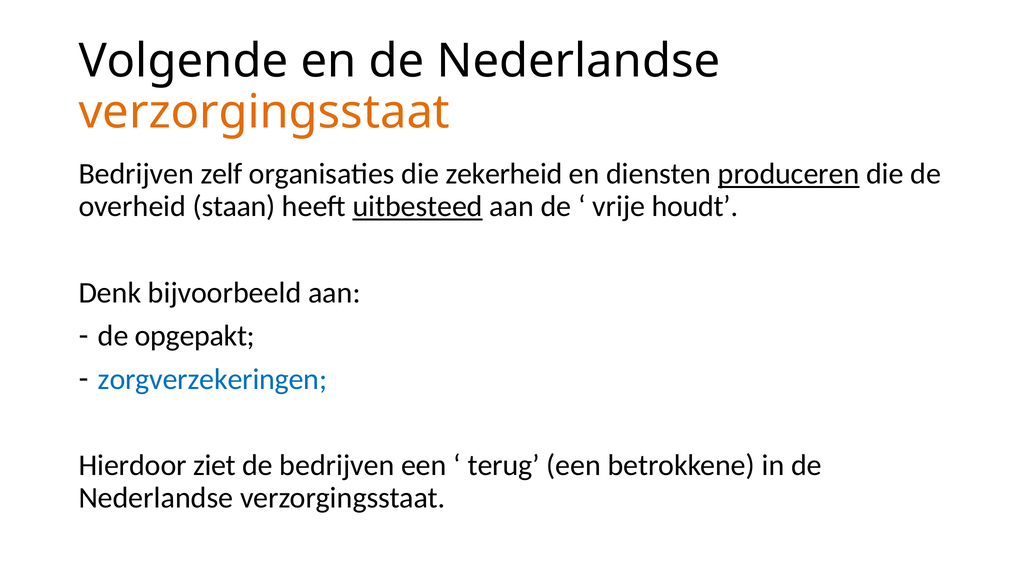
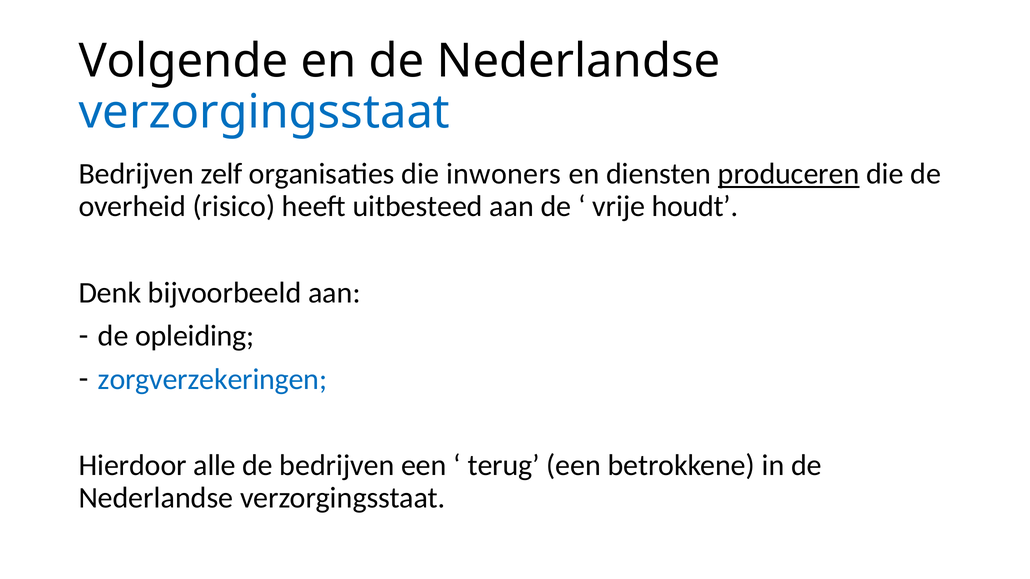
verzorgingsstaat colour: orange -> blue (264, 112)
zekerheid: zekerheid -> inwoners (504, 174)
staan: staan -> risico (234, 207)
uitbesteed underline: present -> none (418, 207)
opgepakt: opgepakt -> opleiding (195, 336)
ziet: ziet -> alle (215, 466)
